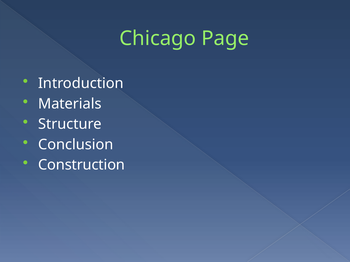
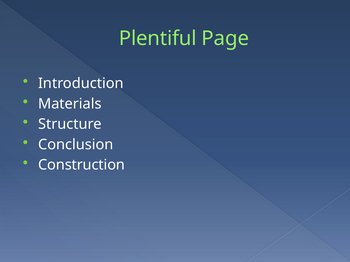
Chicago: Chicago -> Plentiful (158, 38)
